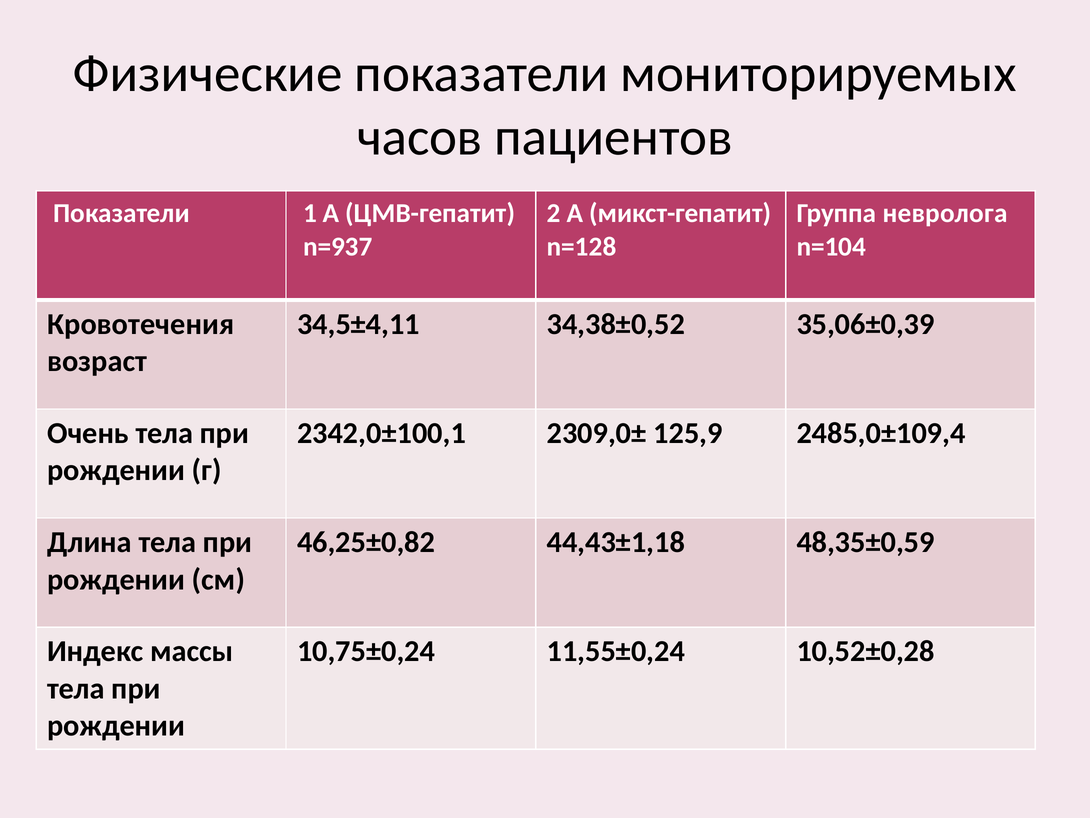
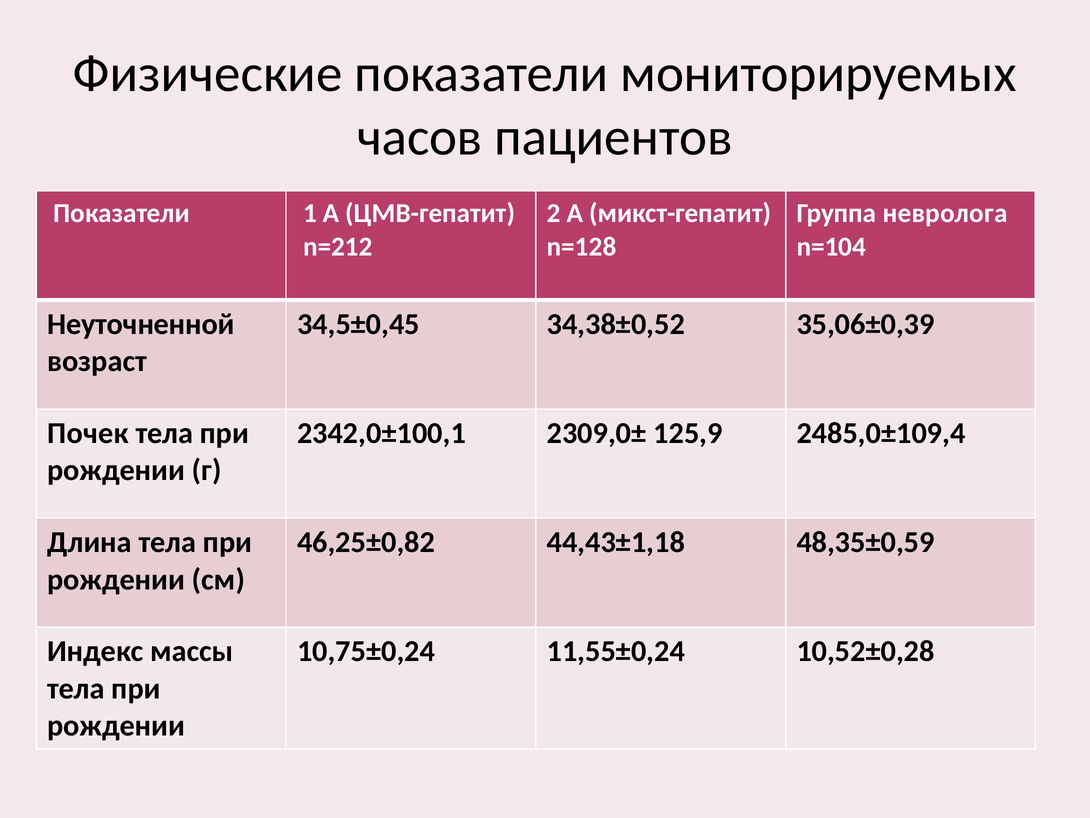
n=937: n=937 -> n=212 (338, 246)
Кровотечения: Кровотечения -> Неуточненной (141, 324)
34,5±4,11: 34,5±4,11 -> 34,5±0,45 (358, 324)
Очень: Очень -> Почек (88, 433)
